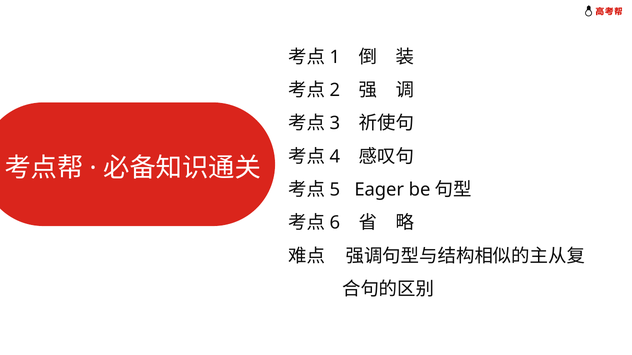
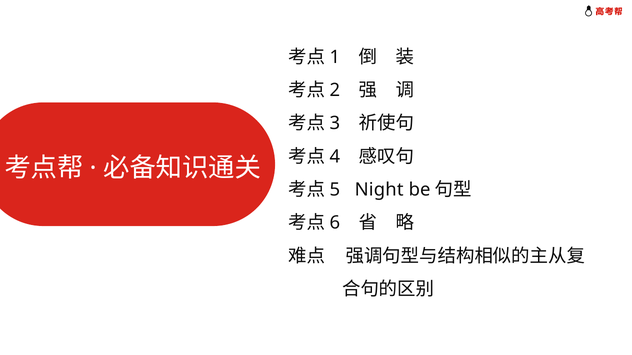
Eager: Eager -> Night (379, 190)
